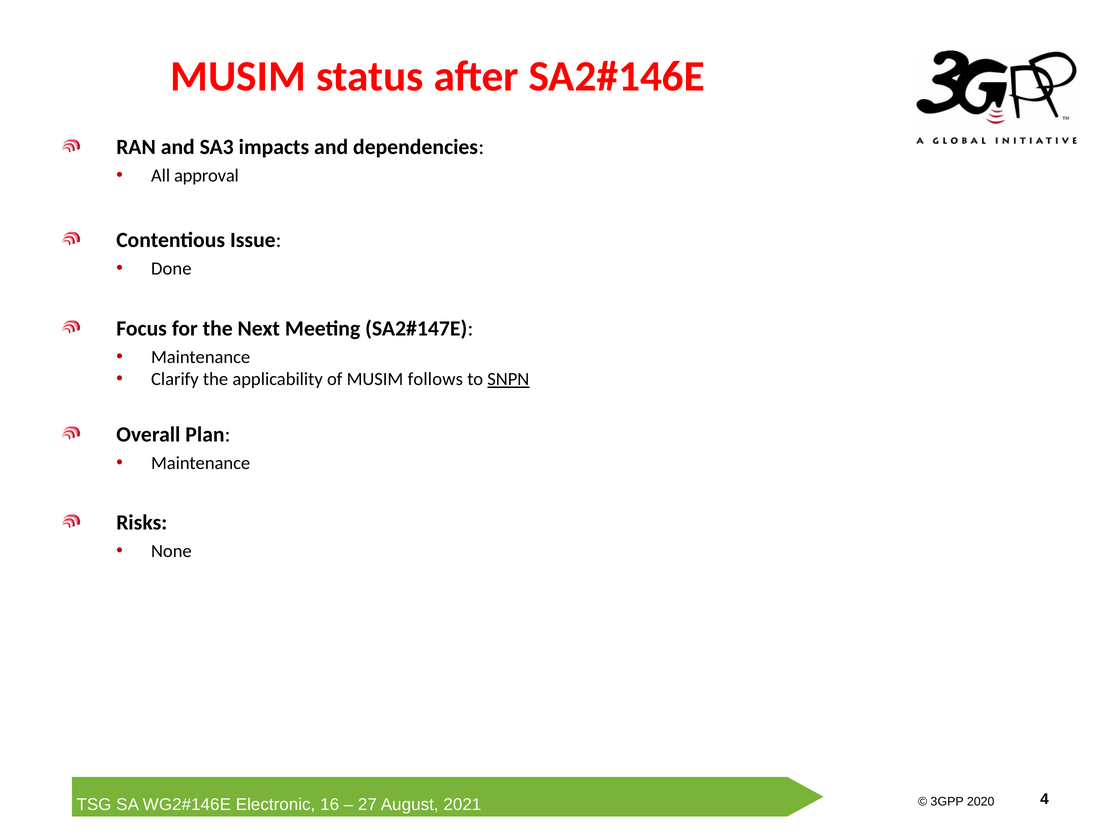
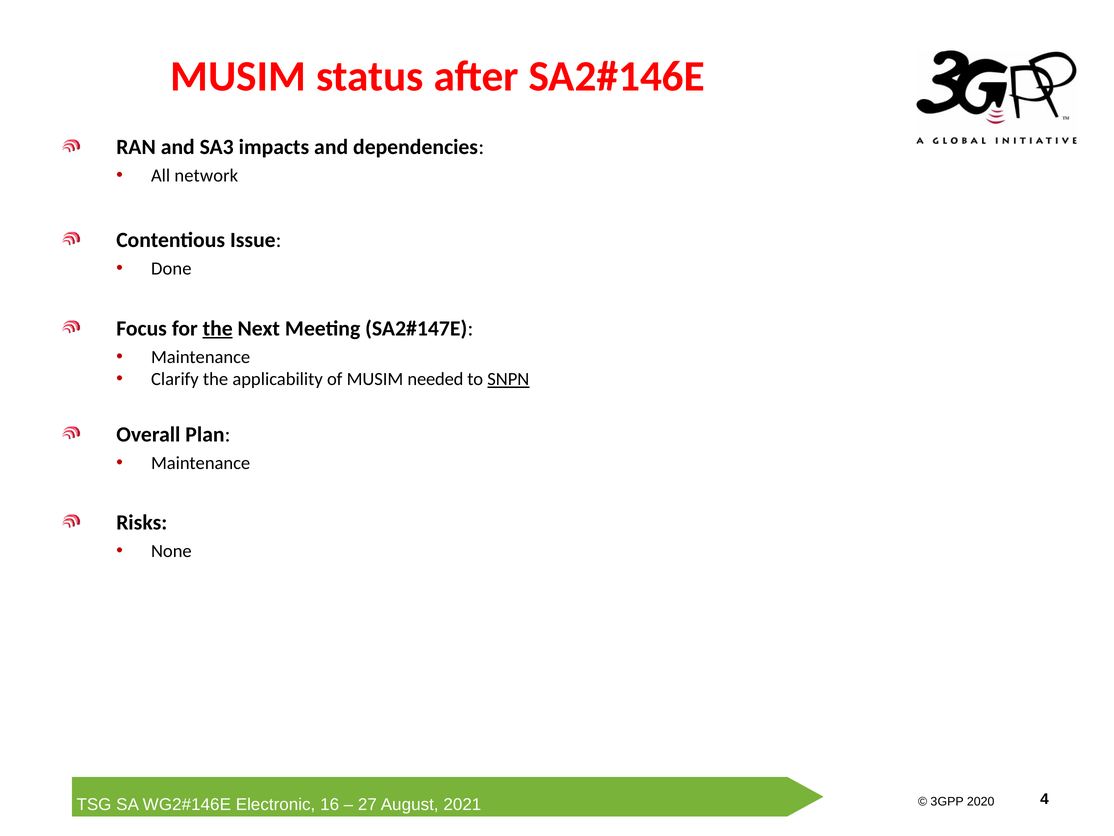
approval: approval -> network (206, 176)
the underline: none -> present (218, 328)
follows: follows -> needed (435, 379)
